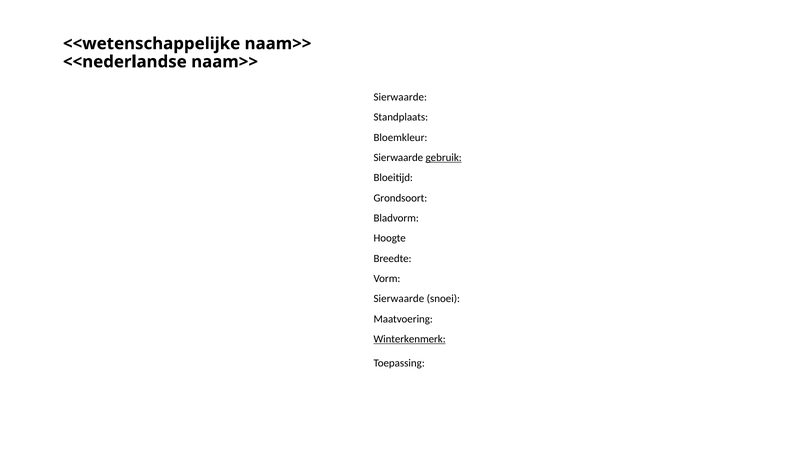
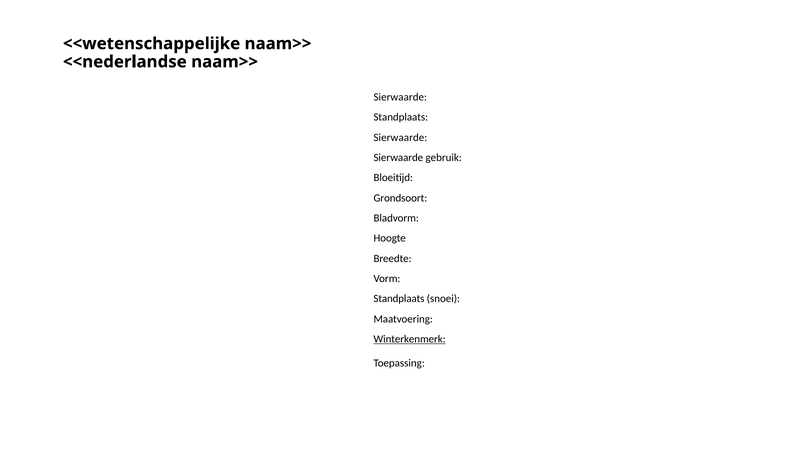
Bloemkleur: Bloemkleur -> Sierwaarde (400, 138)
gebruik underline: present -> none (444, 158)
Sierwaarde: Sierwaarde -> Standplaats (399, 299)
